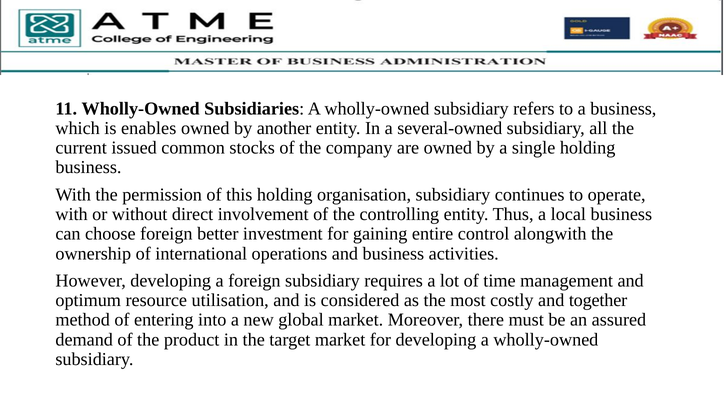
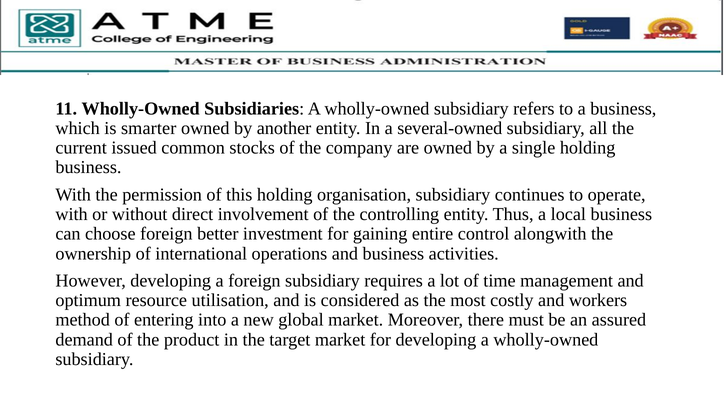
enables: enables -> smarter (149, 128)
together: together -> workers (598, 300)
